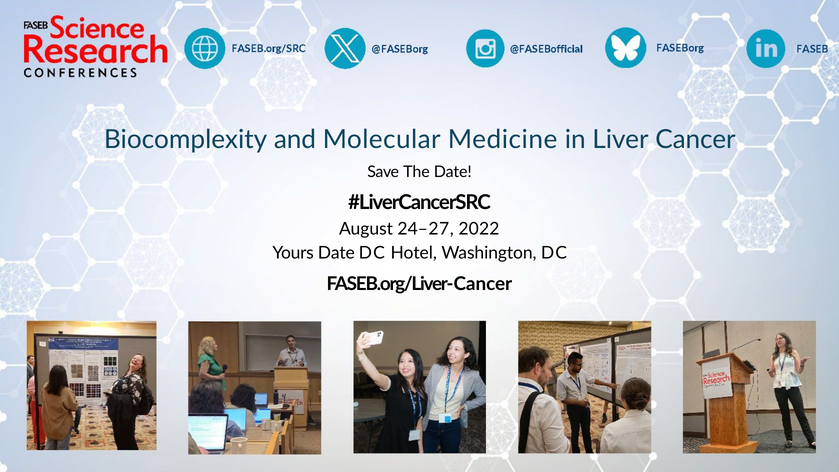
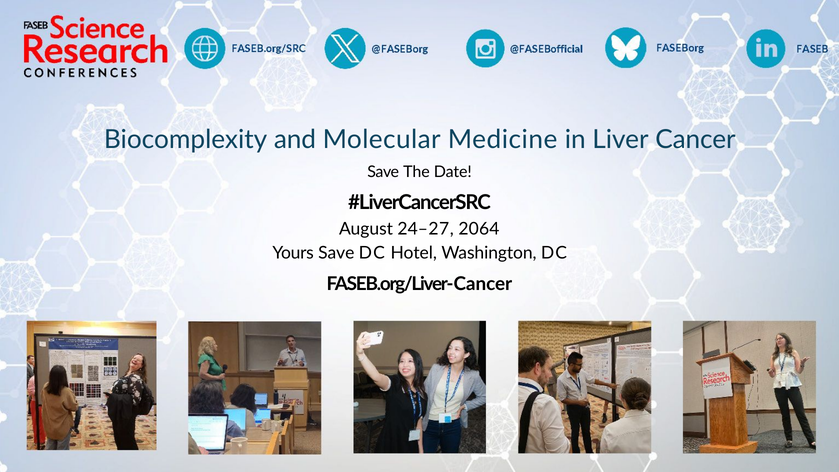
2022: 2022 -> 2064 (479, 229)
Yours Date: Date -> Save (336, 253)
